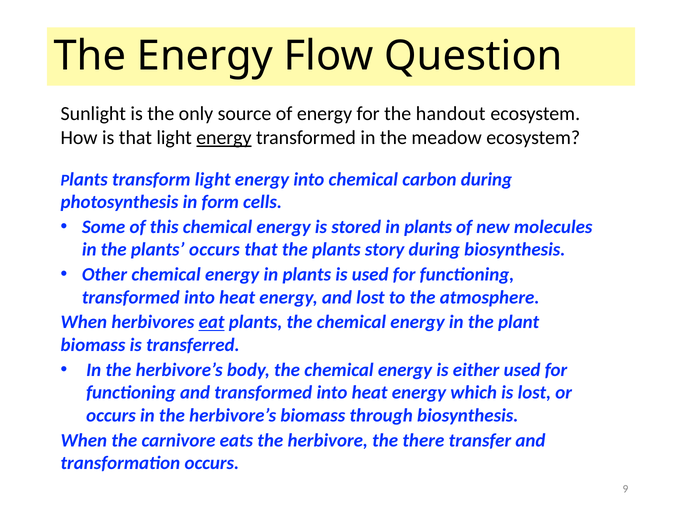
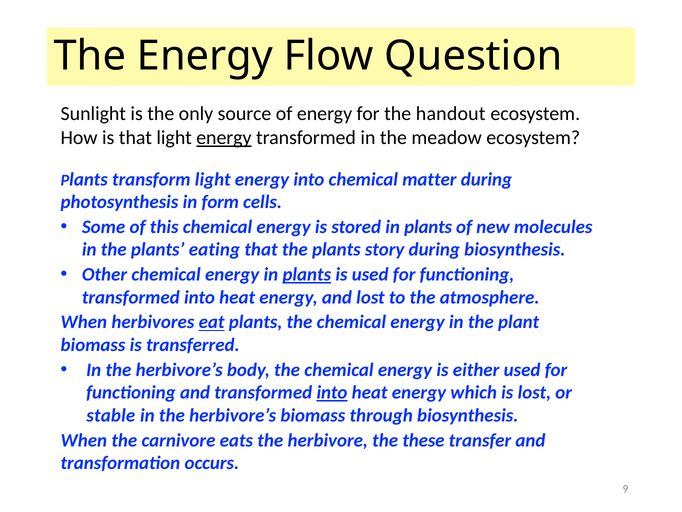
carbon: carbon -> matter (429, 179)
plants occurs: occurs -> eating (214, 249)
plants underline: none -> present (307, 274)
into underline: none -> present (332, 392)
occurs: occurs -> stable (111, 415)
there: there -> these (423, 440)
